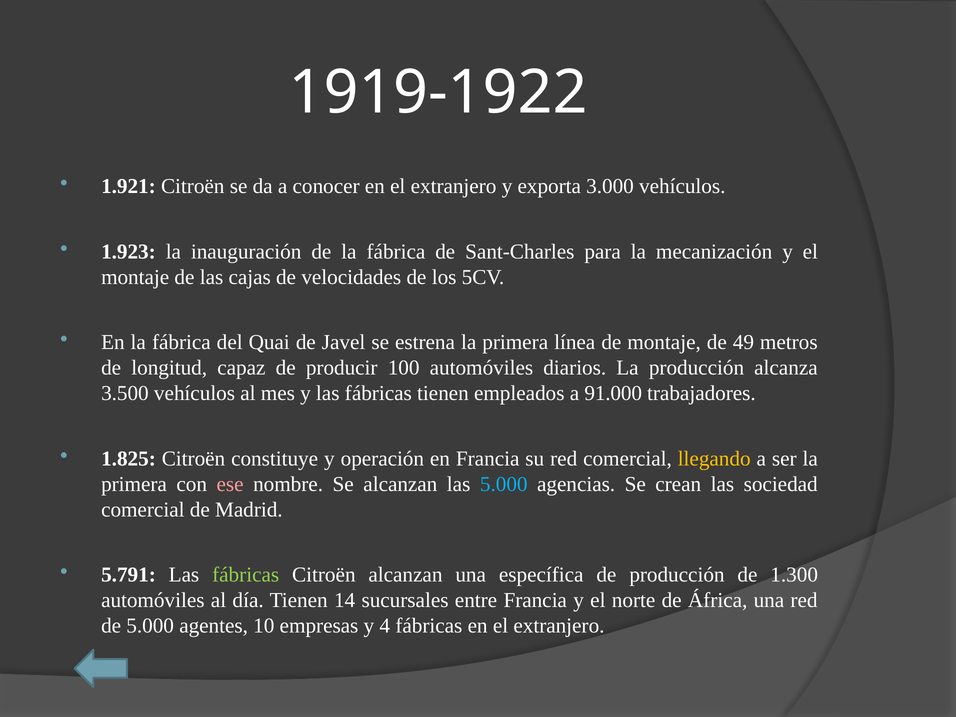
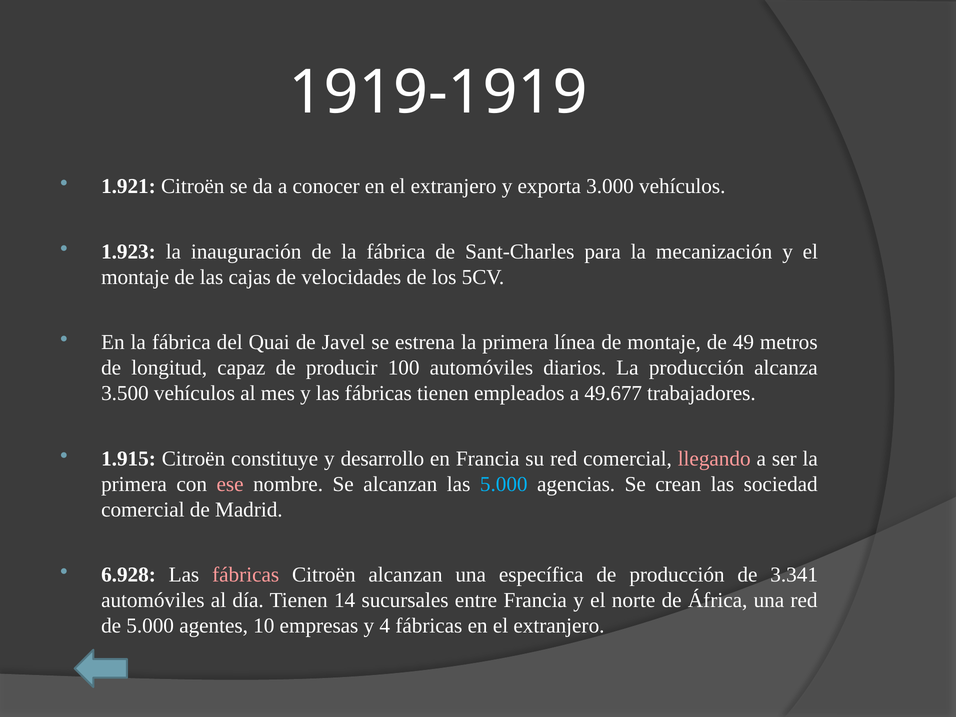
1919-1922: 1919-1922 -> 1919-1919 (438, 93)
91.000: 91.000 -> 49.677 (613, 393)
1.825: 1.825 -> 1.915 (128, 459)
operación: operación -> desarrollo (382, 459)
llegando colour: yellow -> pink (714, 459)
5.791: 5.791 -> 6.928 (128, 575)
fábricas colour: light green -> pink (246, 575)
1.300: 1.300 -> 3.341 (794, 575)
